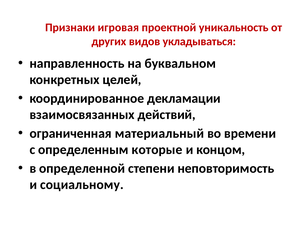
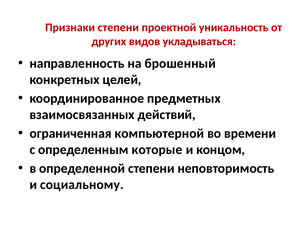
Признаки игровая: игровая -> степени (118, 28)
буквальном: буквальном -> брошенный (180, 64)
декламации: декламации -> предметных (184, 99)
материальный: материальный -> компьютерной (159, 134)
